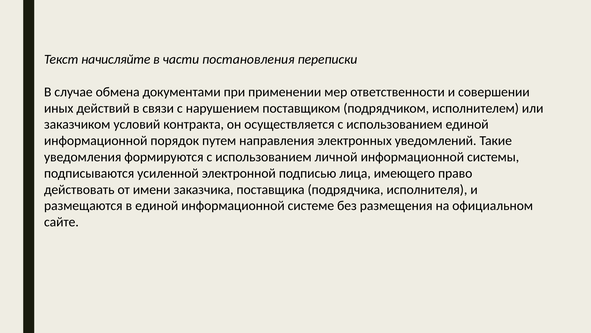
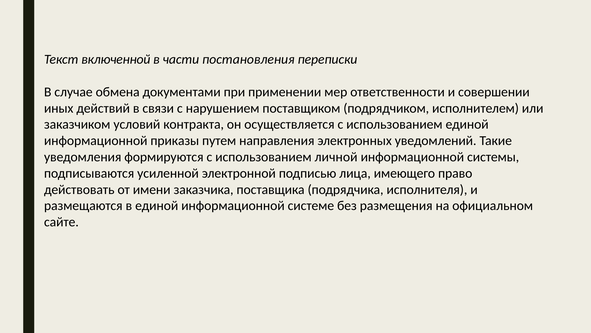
начисляйте: начисляйте -> включенной (116, 59)
порядок: порядок -> приказы (175, 141)
